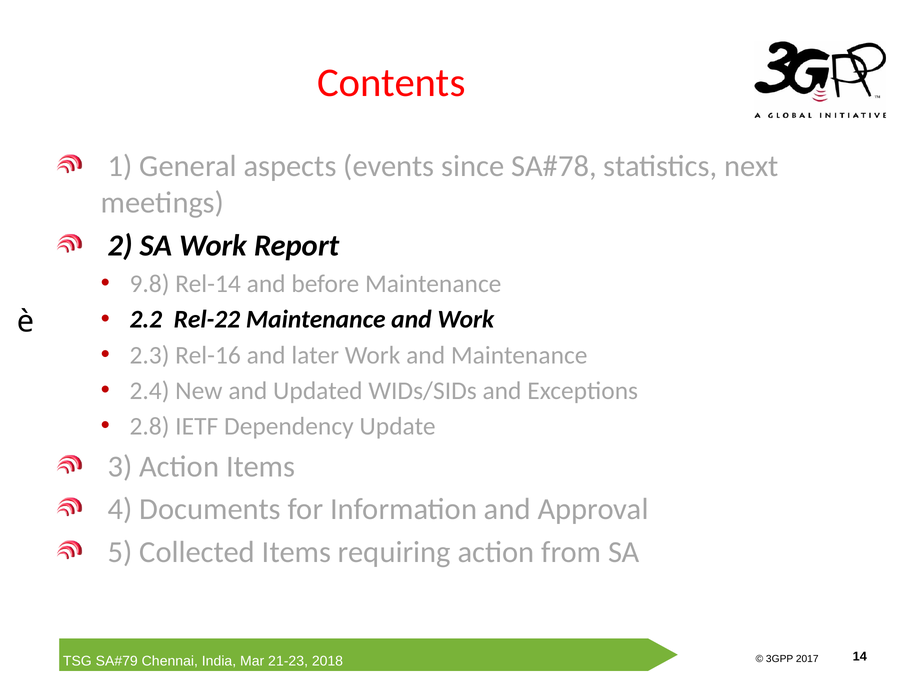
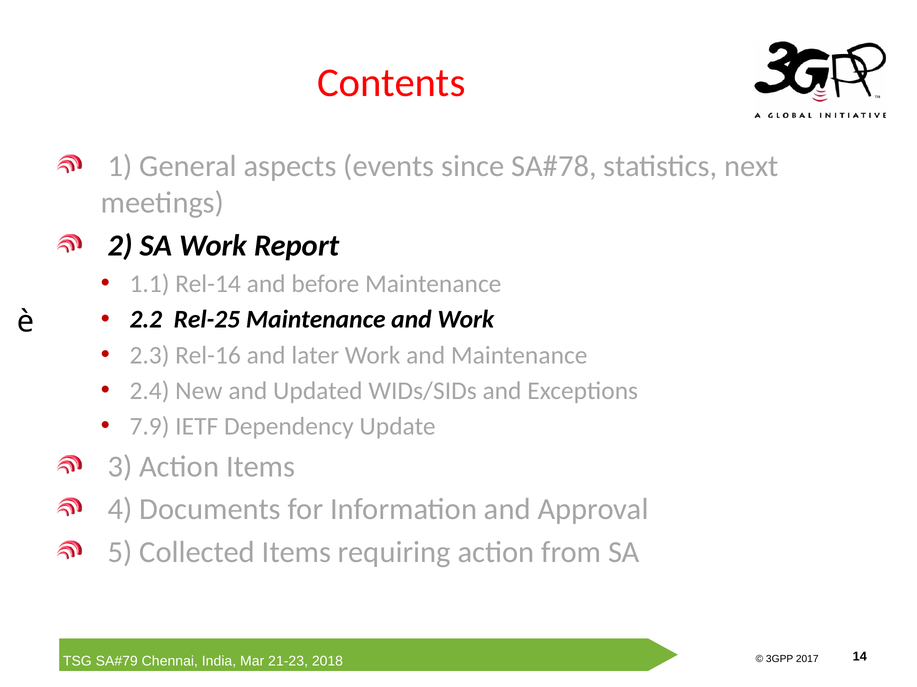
9.8: 9.8 -> 1.1 (150, 284)
Rel-22: Rel-22 -> Rel-25 (207, 320)
2.8: 2.8 -> 7.9 (150, 427)
